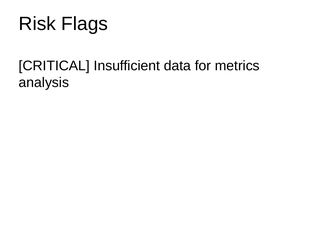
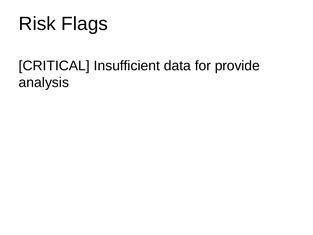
metrics: metrics -> provide (237, 66)
